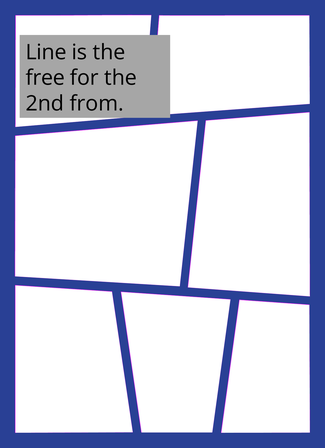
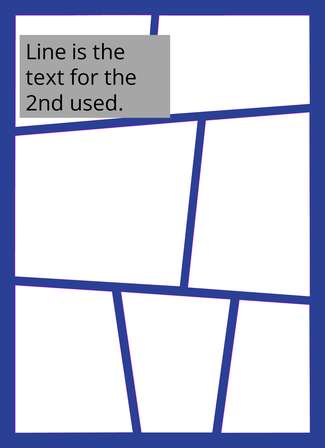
free: free -> text (45, 78)
from: from -> used (97, 104)
